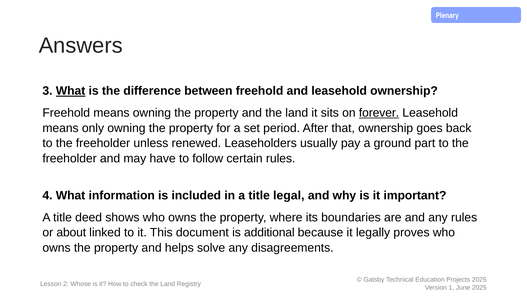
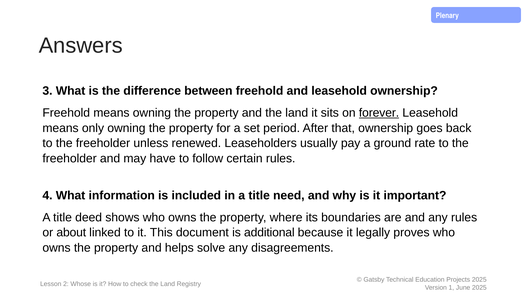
What underline: present -> none (71, 91)
part: part -> rate (425, 143)
legal: legal -> need (289, 195)
